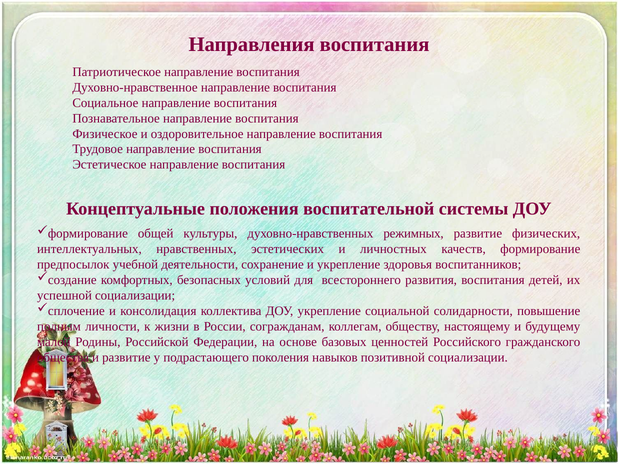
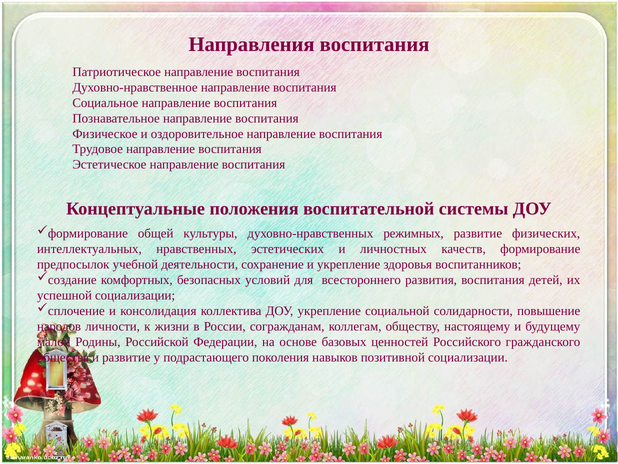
полным: полным -> народов (59, 326)
